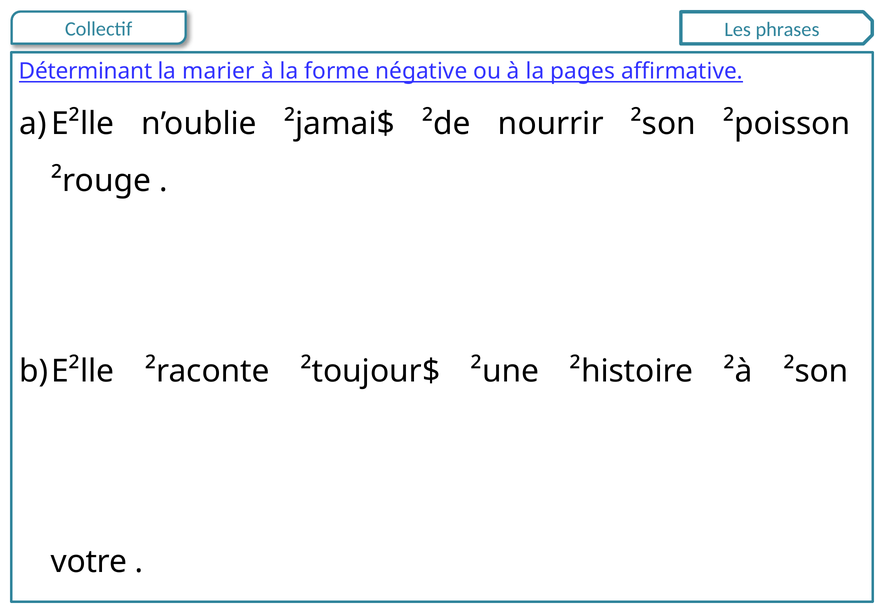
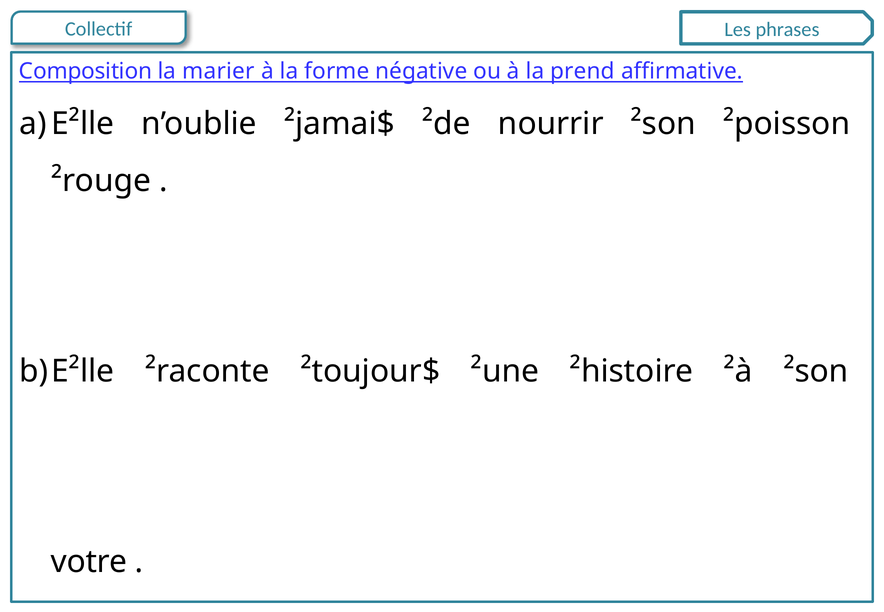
Déterminant: Déterminant -> Composition (86, 71)
pages: pages -> prend (583, 71)
